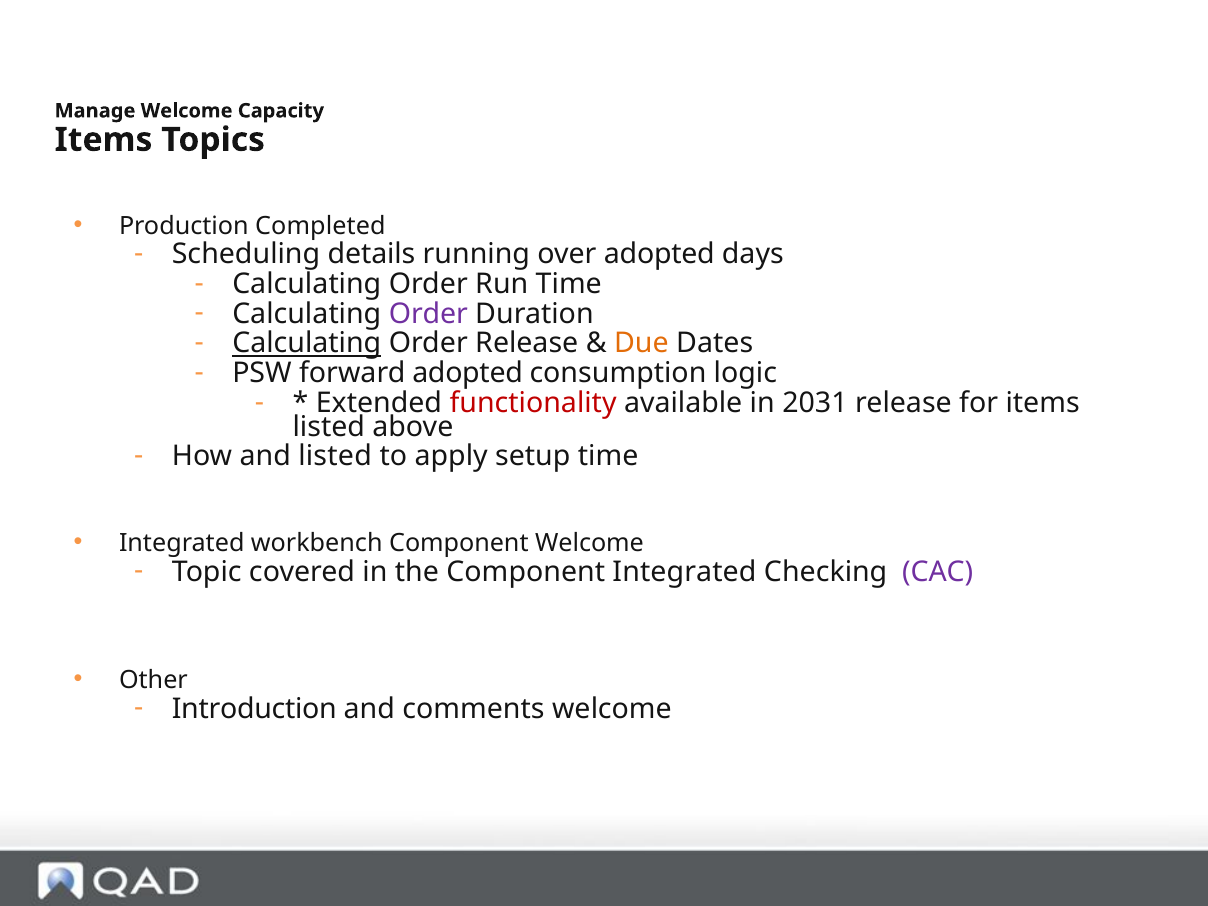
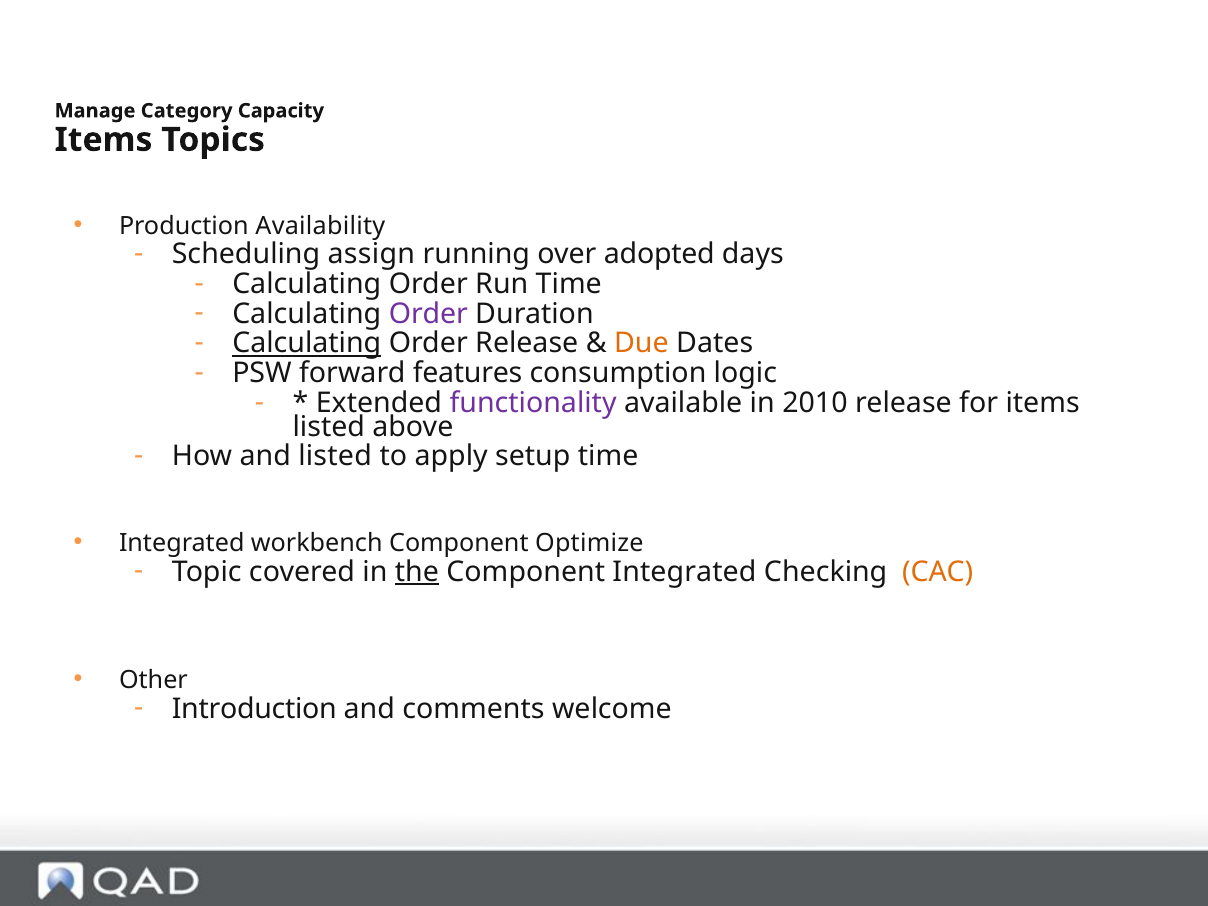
Manage Welcome: Welcome -> Category (187, 111)
Completed: Completed -> Availability (320, 226)
details: details -> assign (371, 254)
forward adopted: adopted -> features (468, 373)
functionality colour: red -> purple (533, 403)
2031: 2031 -> 2010 (815, 403)
Component Welcome: Welcome -> Optimize (589, 544)
the underline: none -> present (417, 572)
CAC colour: purple -> orange (938, 572)
